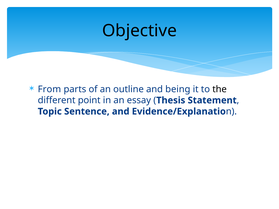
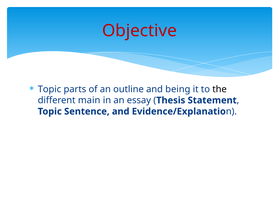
Objective colour: black -> red (139, 31)
From: From -> Topic (49, 89)
point: point -> main (89, 100)
